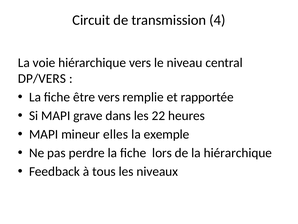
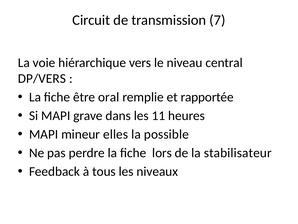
4: 4 -> 7 (217, 20)
être vers: vers -> oral (109, 97)
22: 22 -> 11 (158, 116)
exemple: exemple -> possible (166, 134)
la hiérarchique: hiérarchique -> stabilisateur (238, 153)
